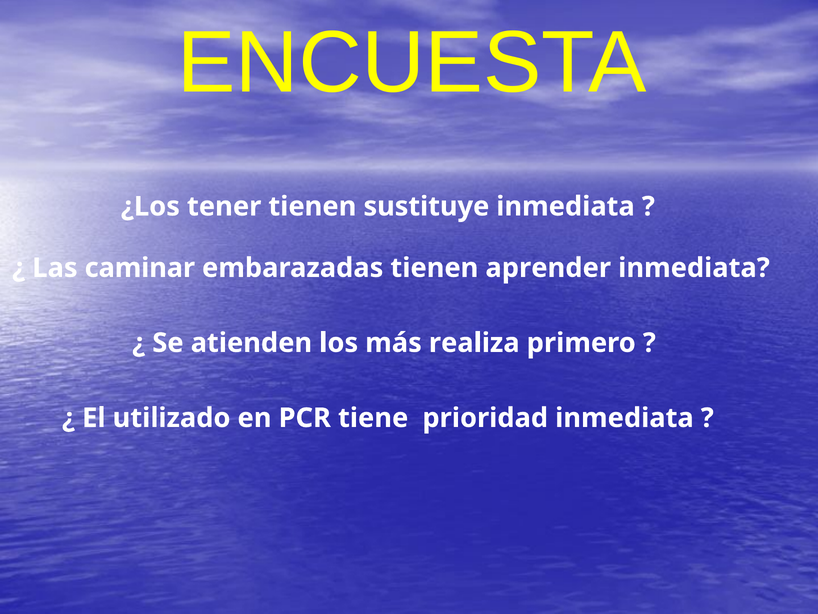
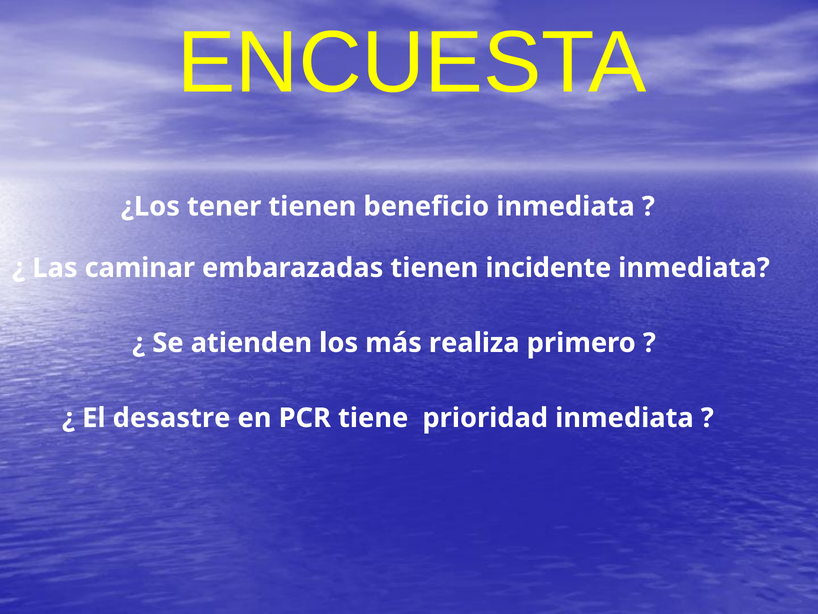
sustituye: sustituye -> beneficio (426, 206)
aprender: aprender -> incidente (548, 268)
utilizado: utilizado -> desastre (172, 418)
